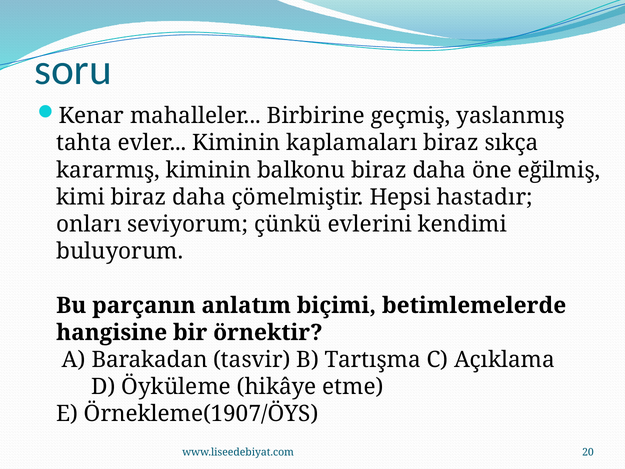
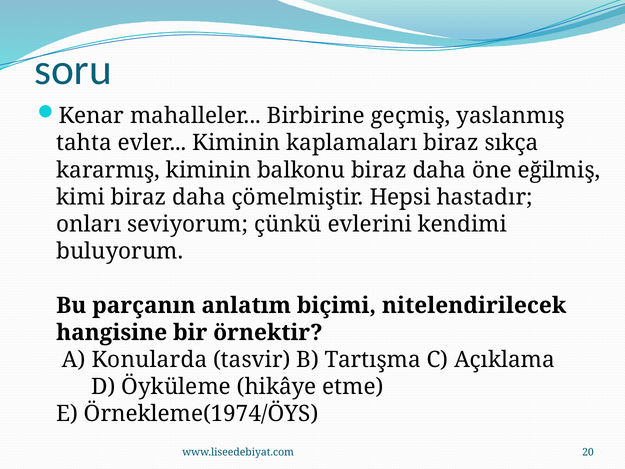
betimlemelerde: betimlemelerde -> nitelendirilecek (474, 305)
Barakadan: Barakadan -> Konularda (149, 359)
Örnekleme(1907/ÖYS: Örnekleme(1907/ÖYS -> Örnekleme(1974/ÖYS (201, 414)
